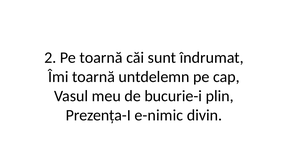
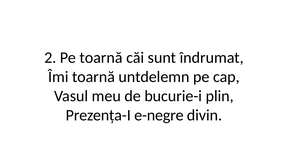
e-nimic: e-nimic -> e-negre (159, 115)
